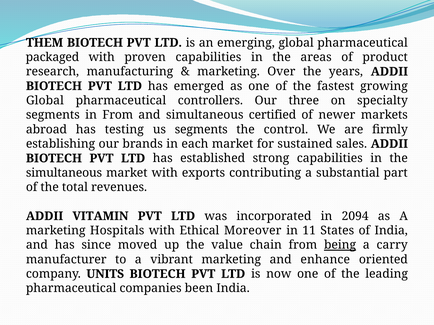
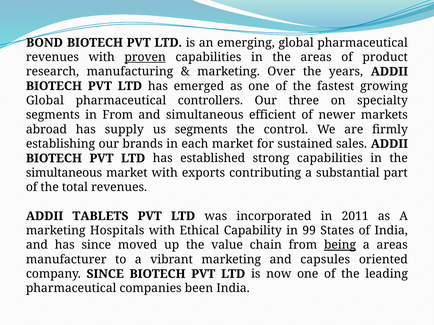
THEM: THEM -> BOND (45, 43)
packaged: packaged -> revenues (52, 57)
proven underline: none -> present (145, 57)
certified: certified -> efficient (272, 115)
testing: testing -> supply (124, 130)
VITAMIN: VITAMIN -> TABLETS (100, 216)
2094: 2094 -> 2011 (355, 216)
Moreover: Moreover -> Capability (253, 231)
11: 11 -> 99 (309, 231)
a carry: carry -> areas (392, 245)
enhance: enhance -> capsules (325, 260)
company UNITS: UNITS -> SINCE (105, 274)
